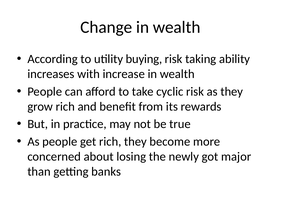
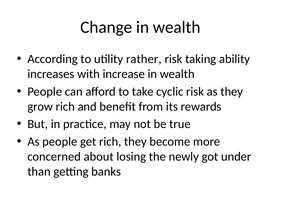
buying: buying -> rather (144, 59)
major: major -> under (236, 156)
